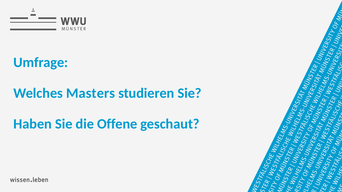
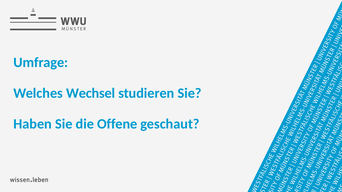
Masters: Masters -> Wechsel (91, 93)
